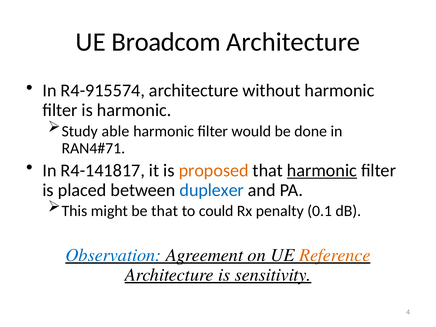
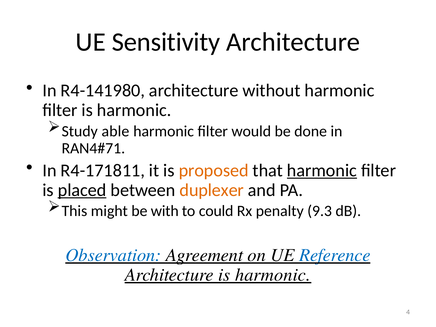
Broadcom: Broadcom -> Sensitivity (166, 42)
R4-915574: R4-915574 -> R4-141980 (103, 91)
R4-141817: R4-141817 -> R4-171811 (103, 170)
placed underline: none -> present (82, 190)
duplexer colour: blue -> orange (212, 190)
be that: that -> with (165, 211)
0.1: 0.1 -> 9.3 (320, 211)
Reference colour: orange -> blue (335, 255)
Architecture is sensitivity: sensitivity -> harmonic (273, 275)
